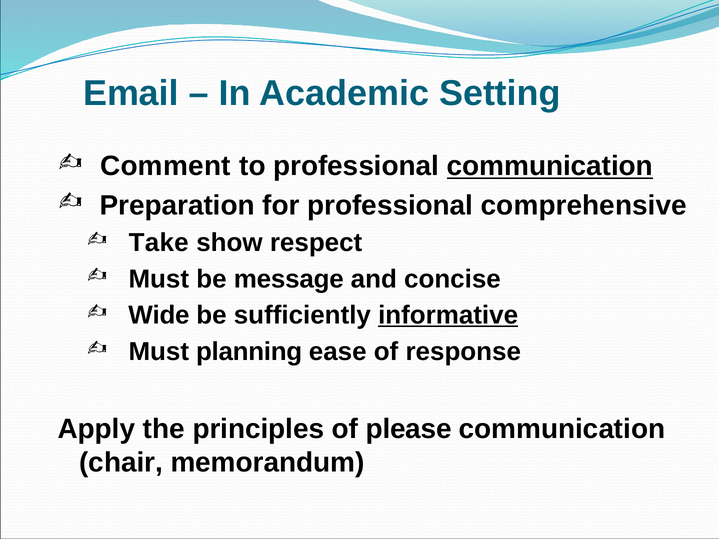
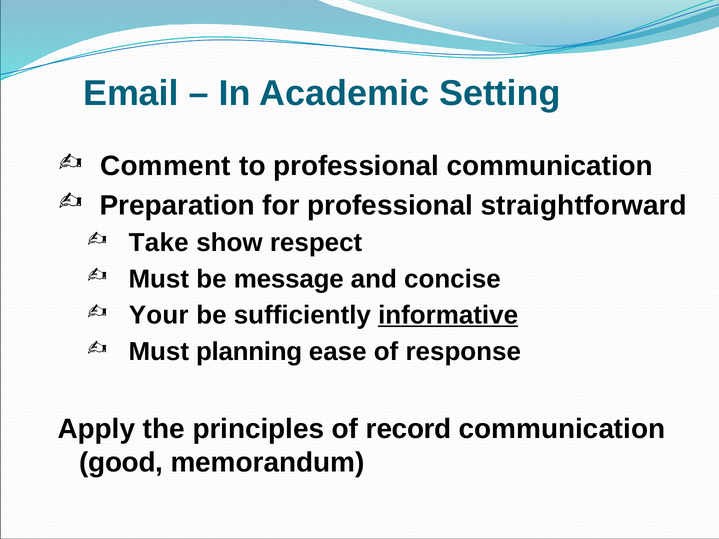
communication underline: present -> none (550, 166)
comprehensive: comprehensive -> straightforward (584, 205)
Wide: Wide -> Your (159, 315)
please: please -> record (409, 429)
chair: chair -> good (121, 463)
